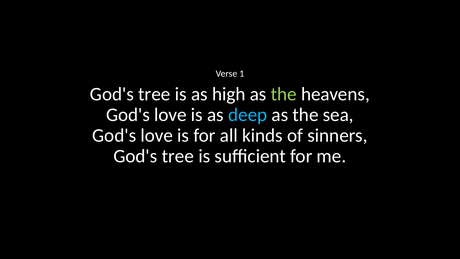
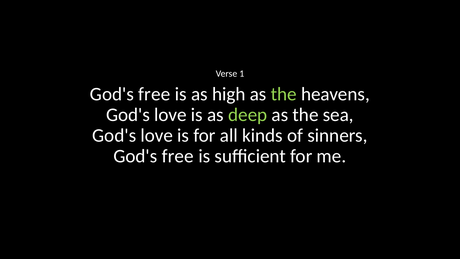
tree: tree -> free (154, 94)
deep colour: light blue -> light green (248, 115)
tree: tree -> free (178, 156)
